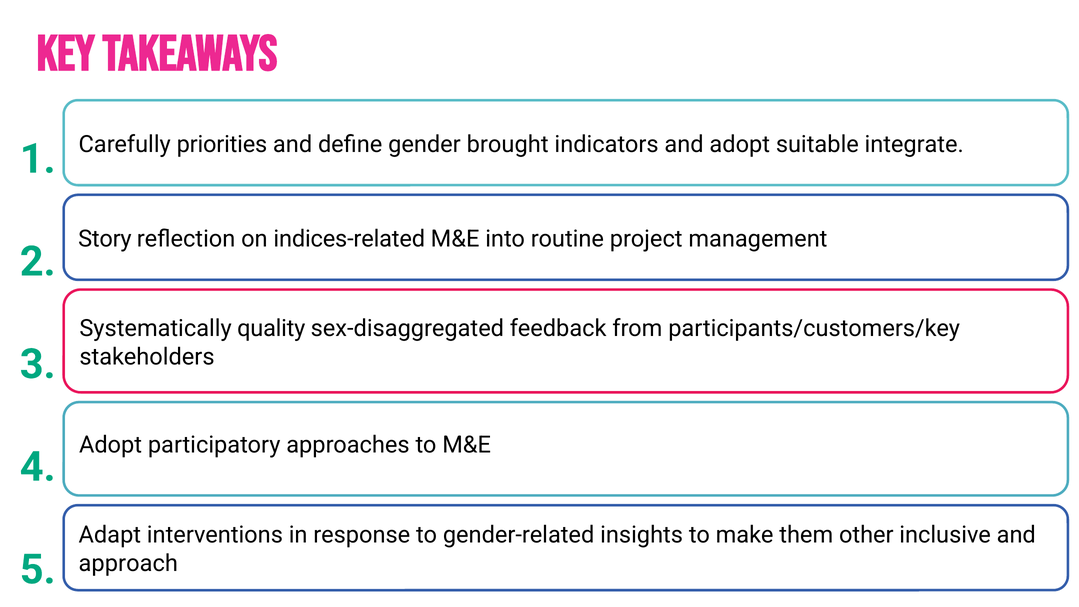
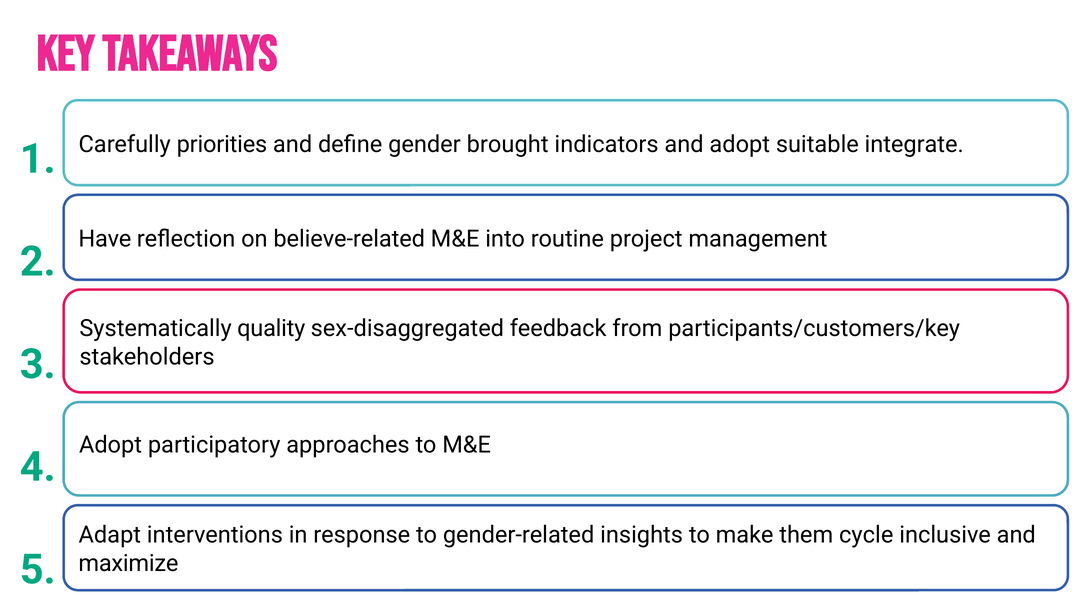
Story: Story -> Have (105, 239)
indices-related: indices-related -> believe-related (349, 239)
other: other -> cycle (866, 535)
approach: approach -> maximize (128, 563)
